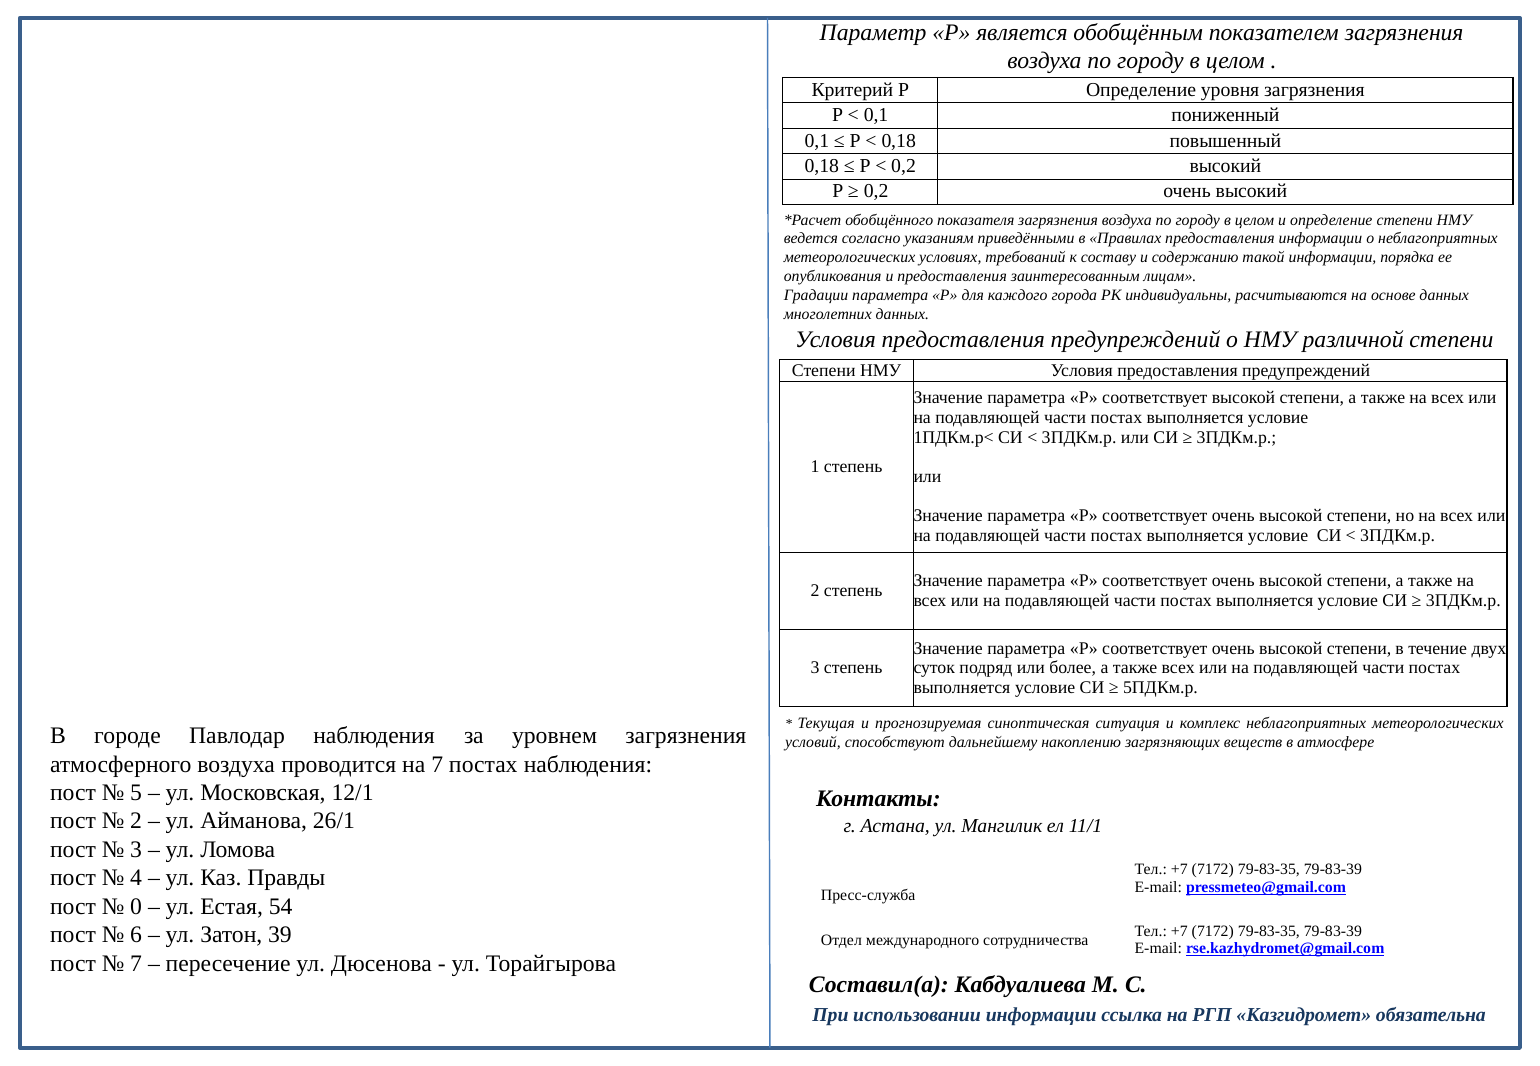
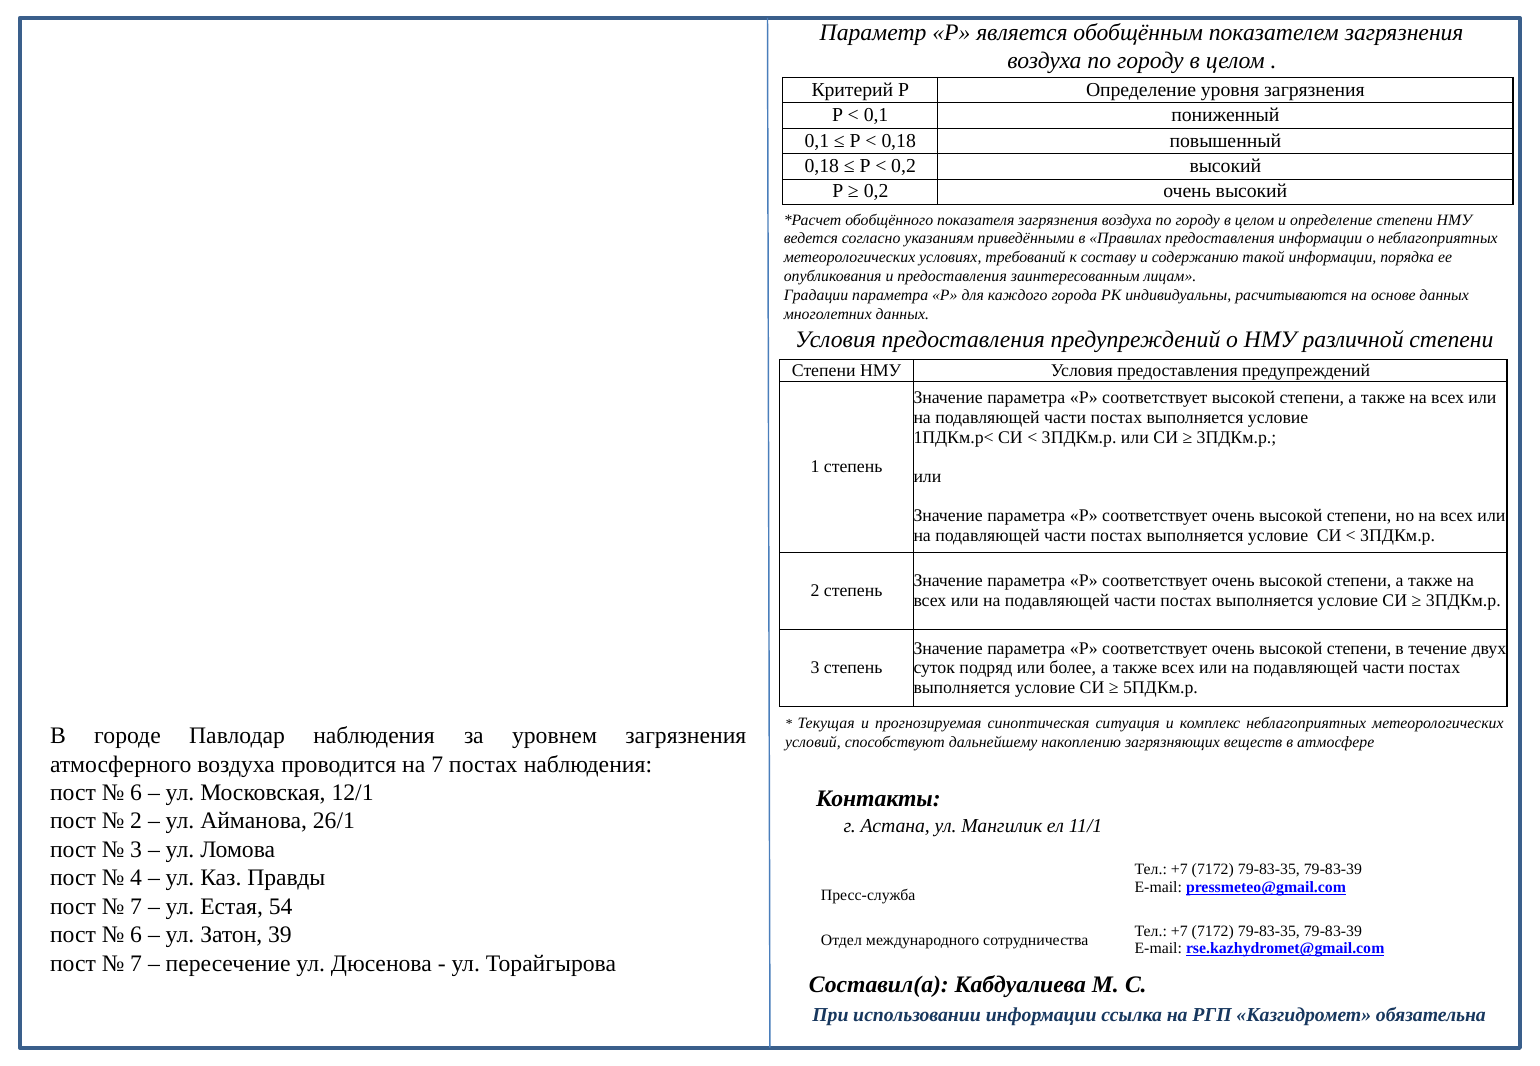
5: 5 -> 6 (136, 793)
0: 0 -> 7 (136, 907)
